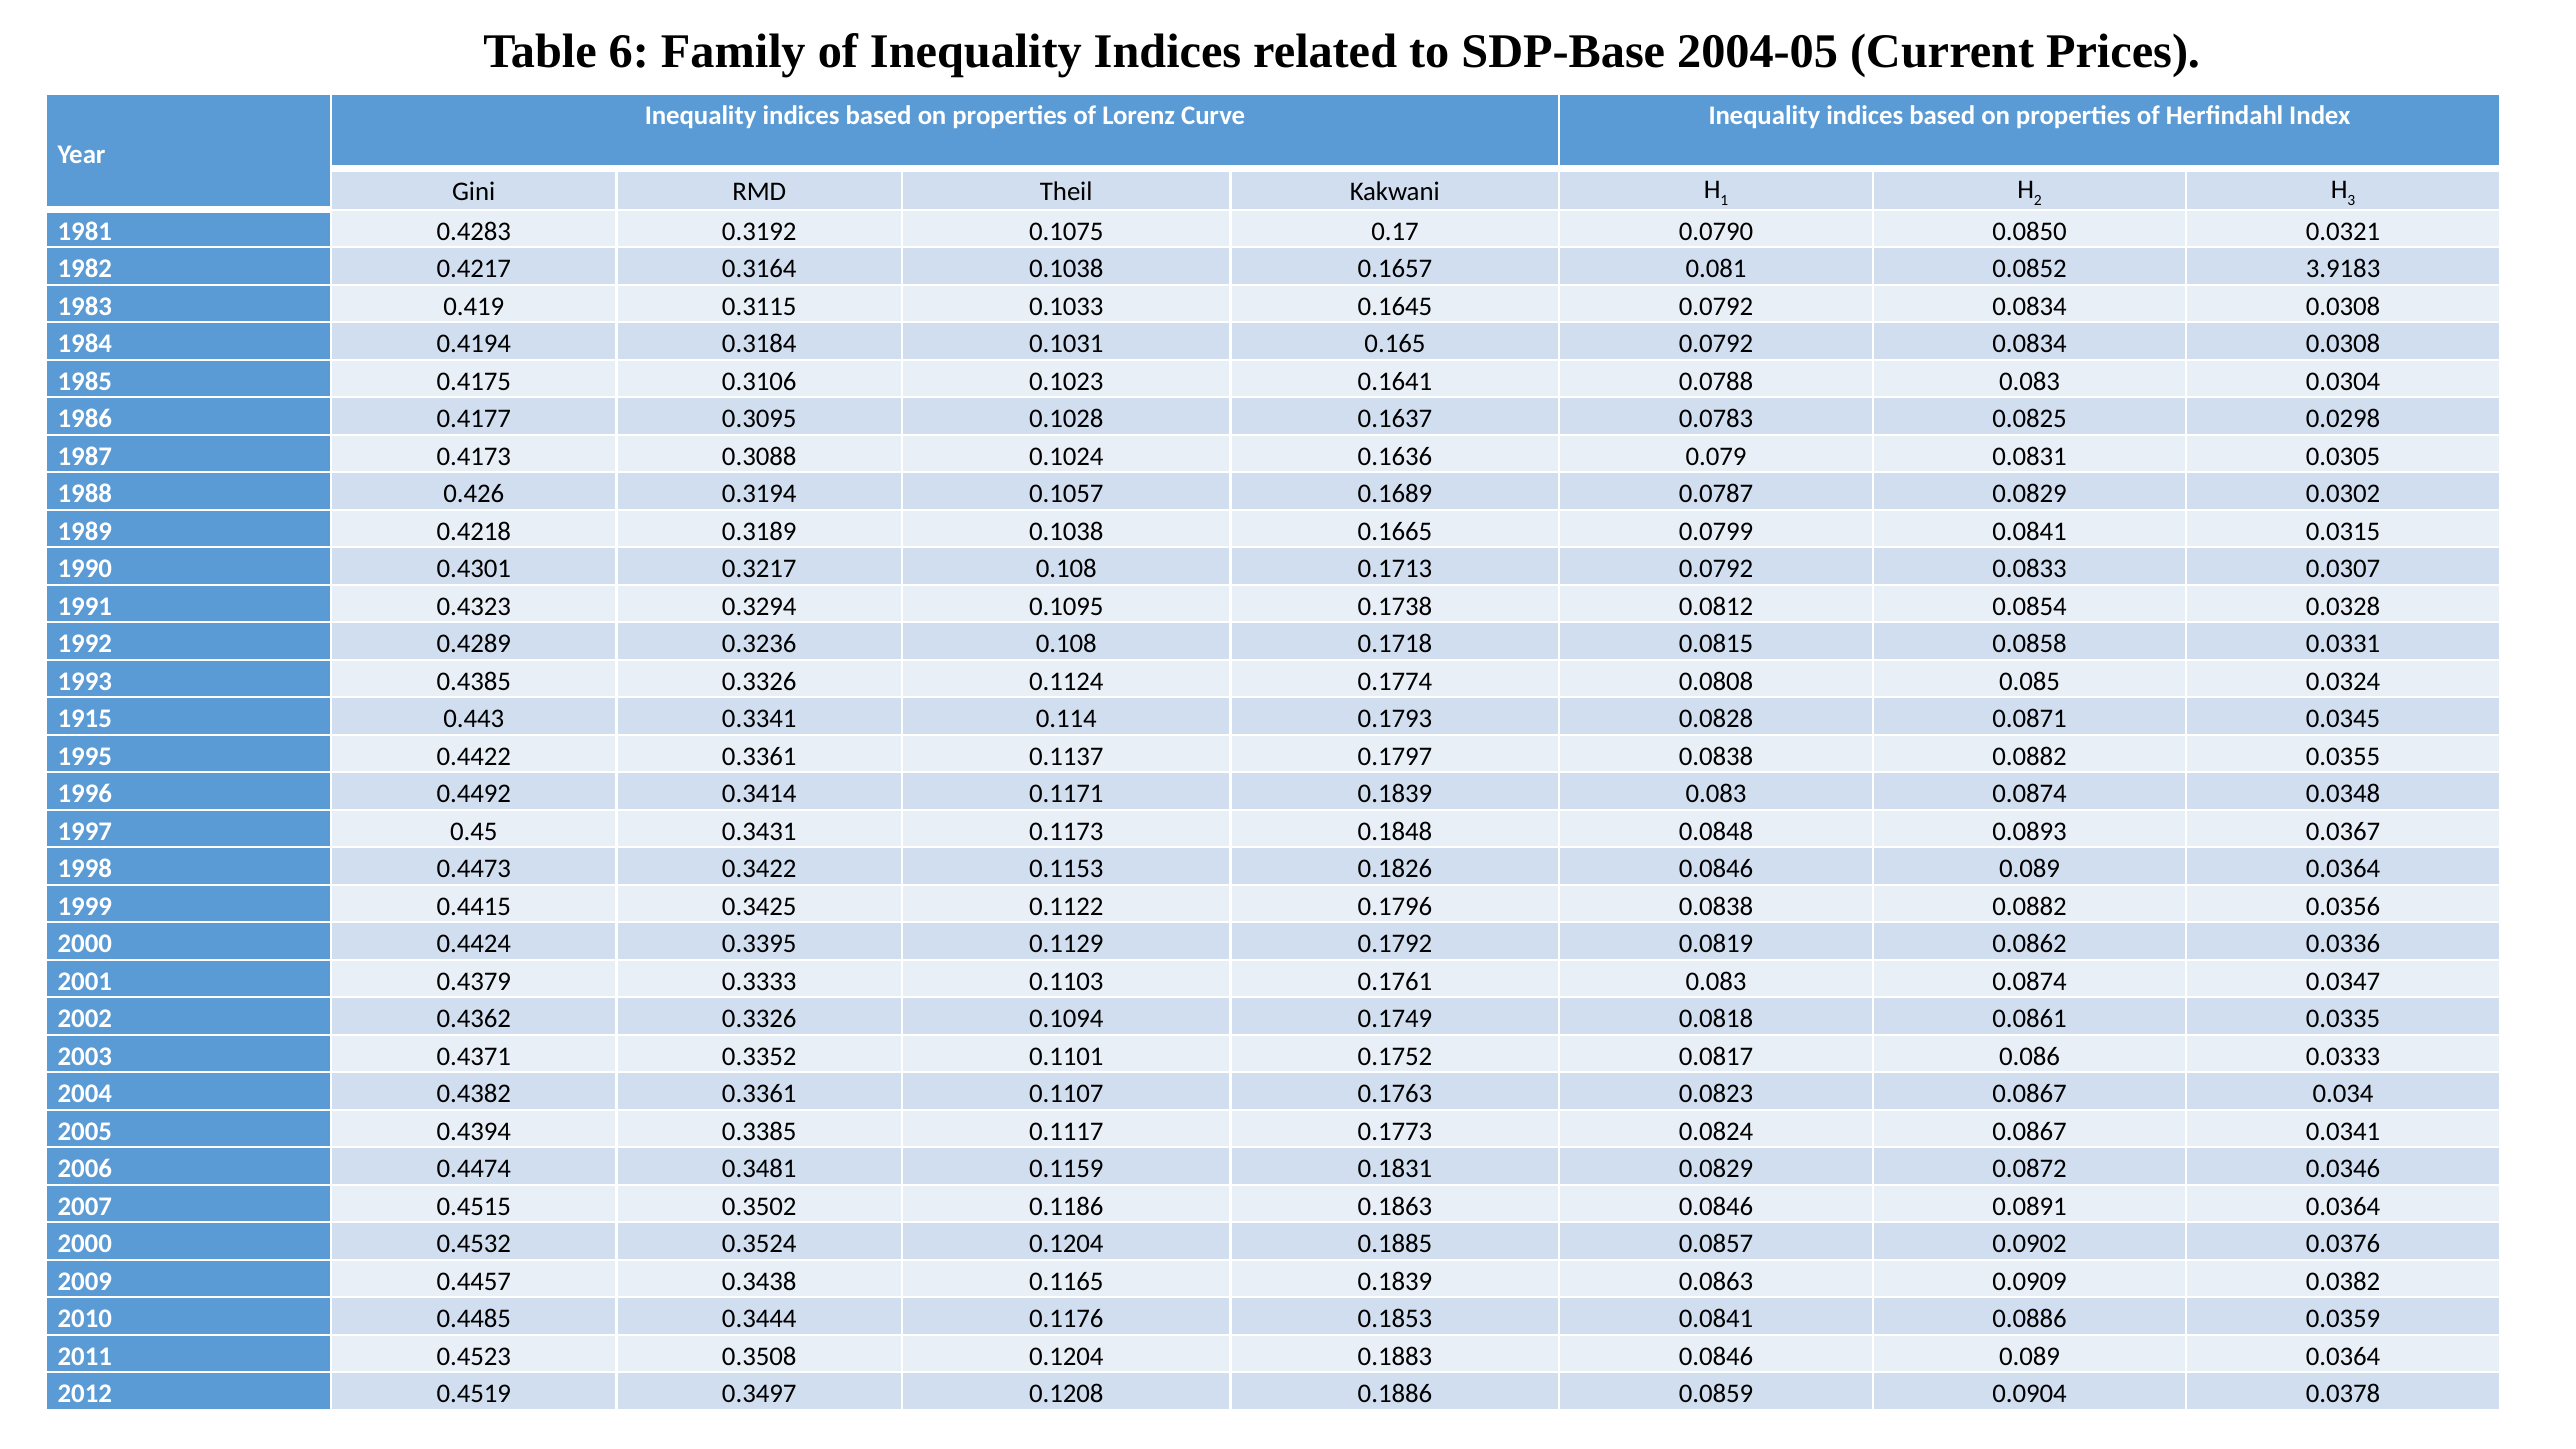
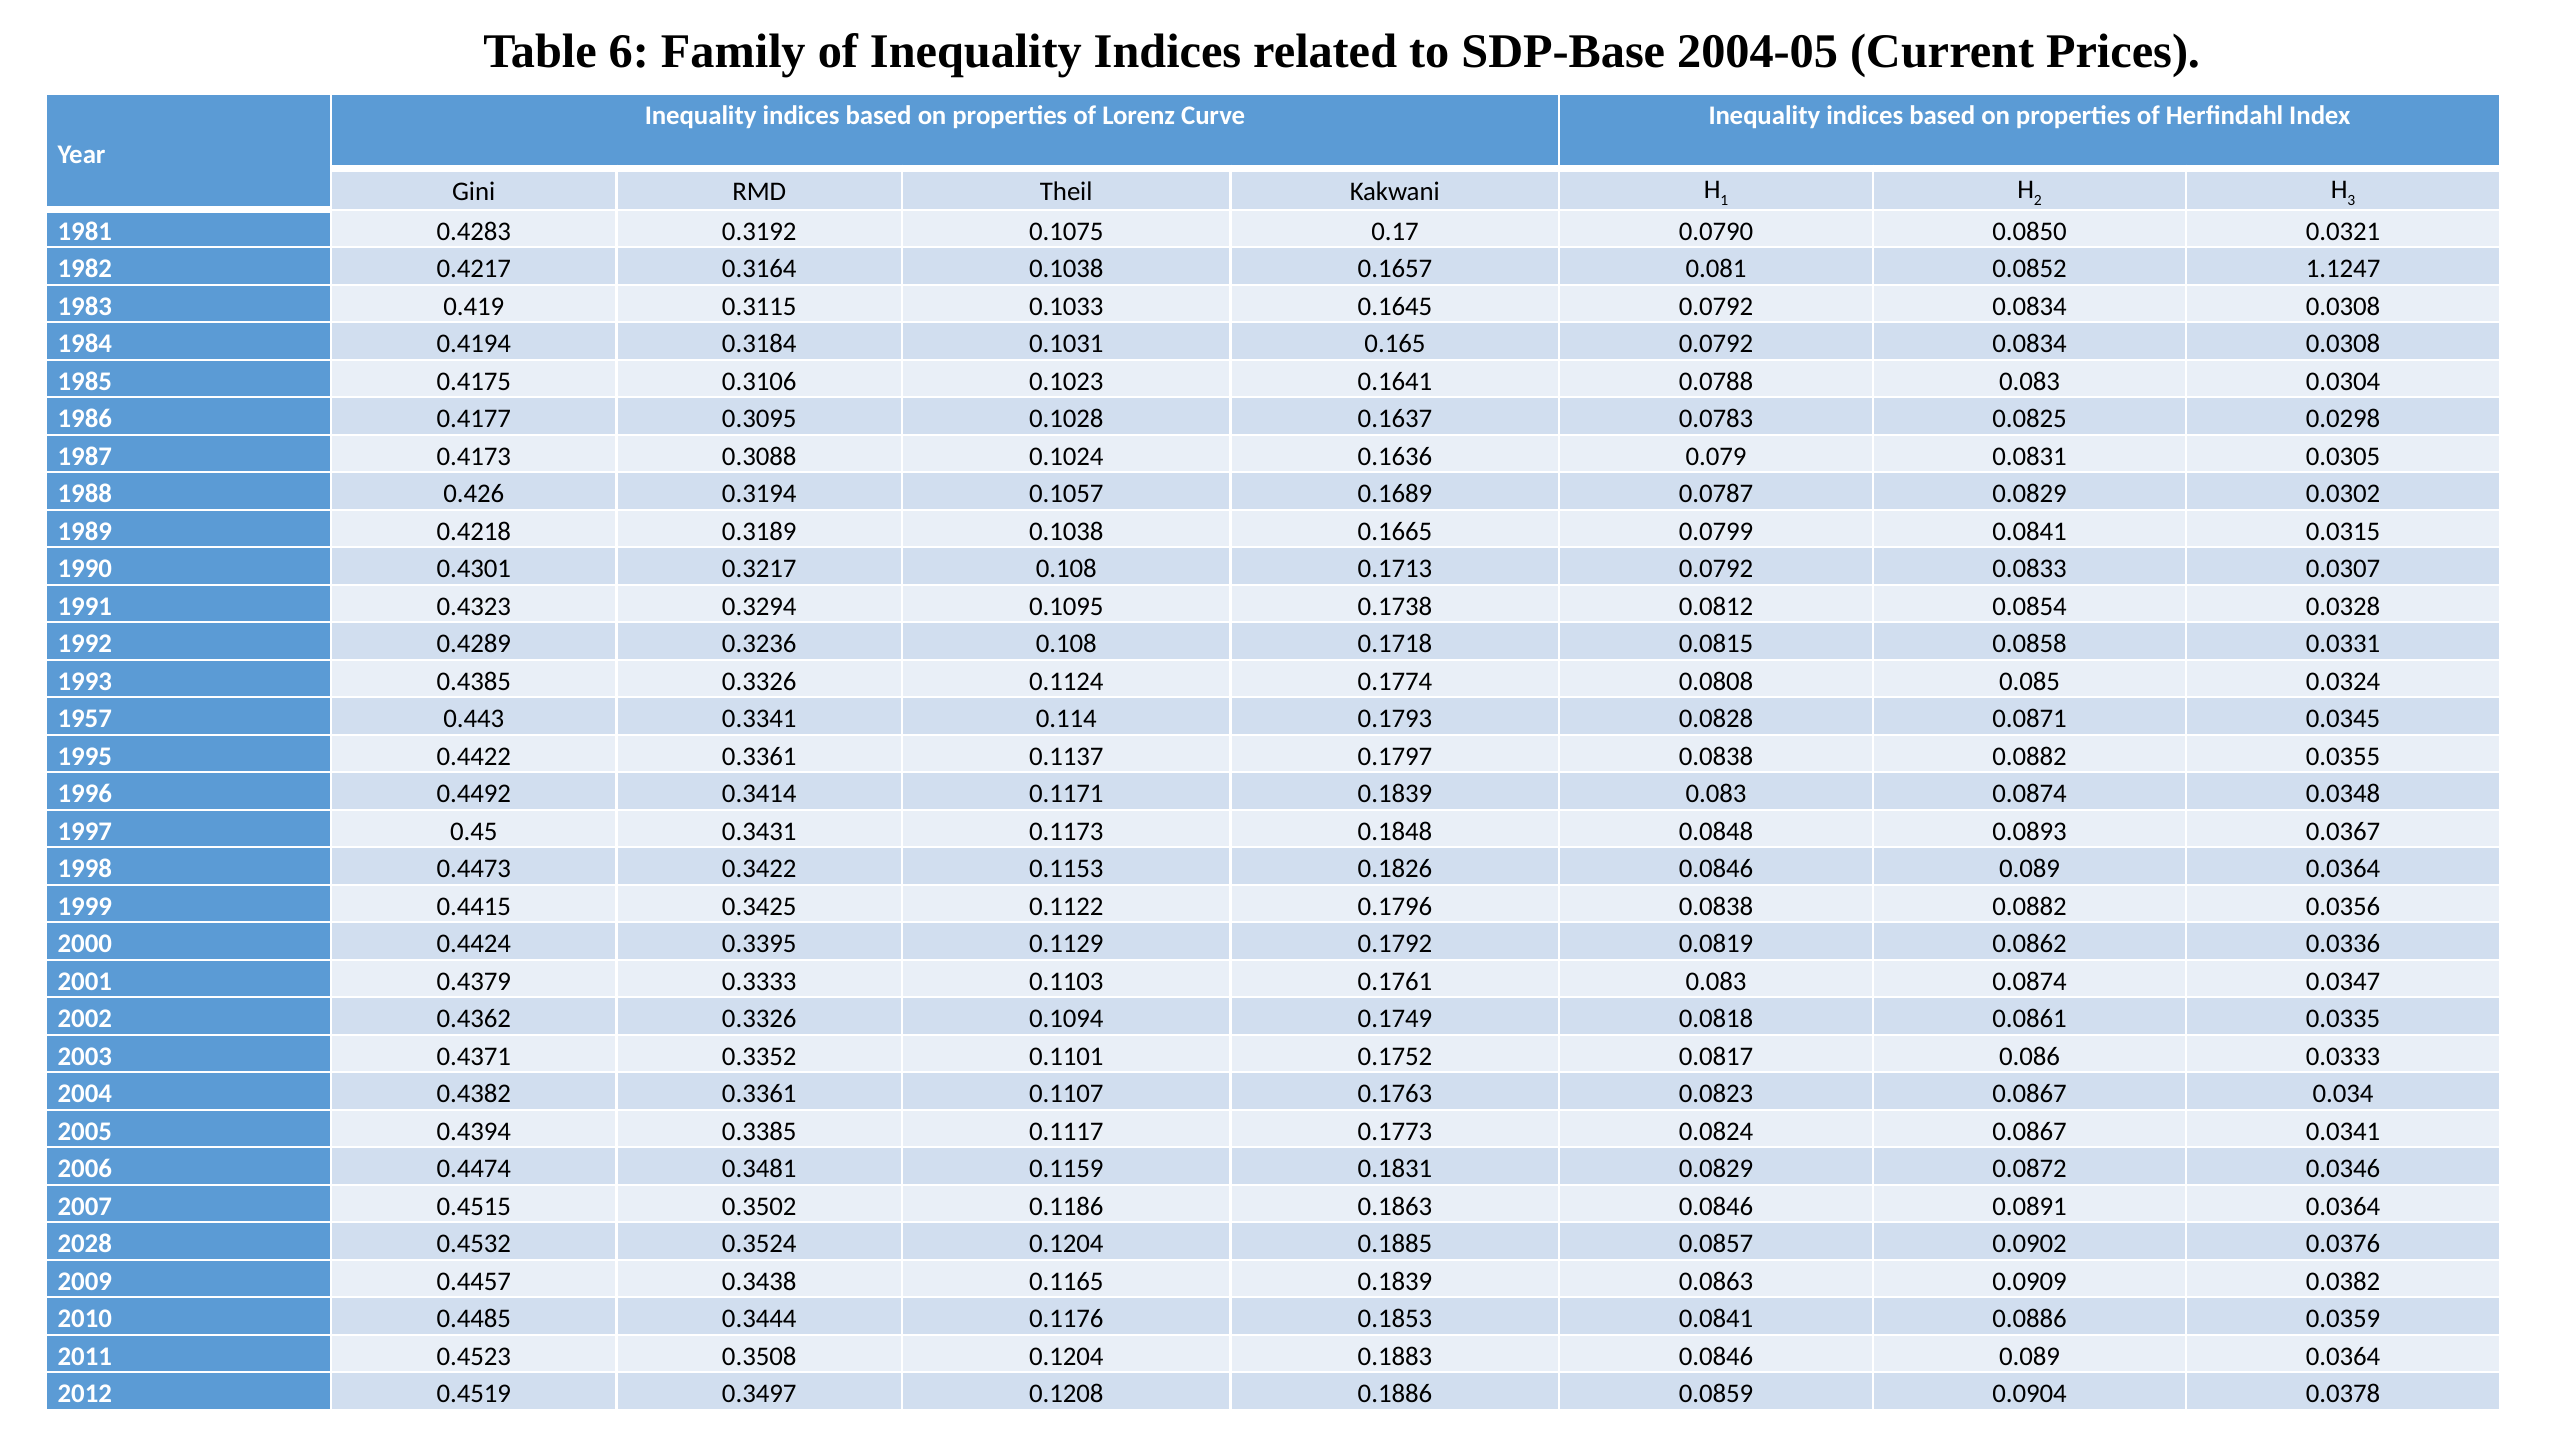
3.9183: 3.9183 -> 1.1247 (2343, 269)
1915: 1915 -> 1957 (85, 719)
2000: 2000 -> 2028 (85, 1244)
